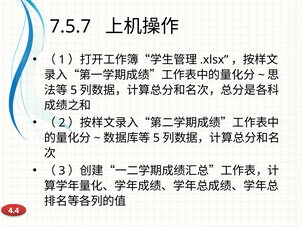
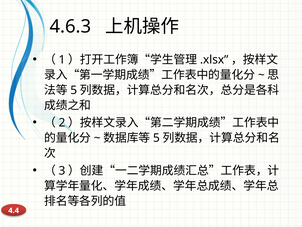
7.5.7: 7.5.7 -> 4.6.3 (70, 26)
